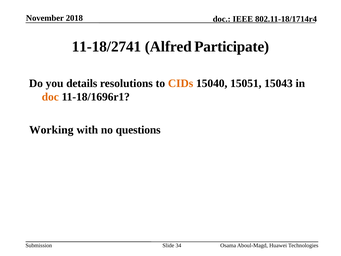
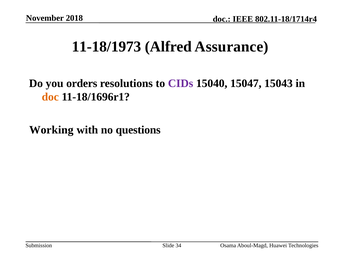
11-18/2741: 11-18/2741 -> 11-18/1973 (107, 46)
Participate: Participate -> Assurance (232, 46)
details: details -> orders (82, 83)
CIDs colour: orange -> purple (181, 83)
15051: 15051 -> 15047 (246, 83)
